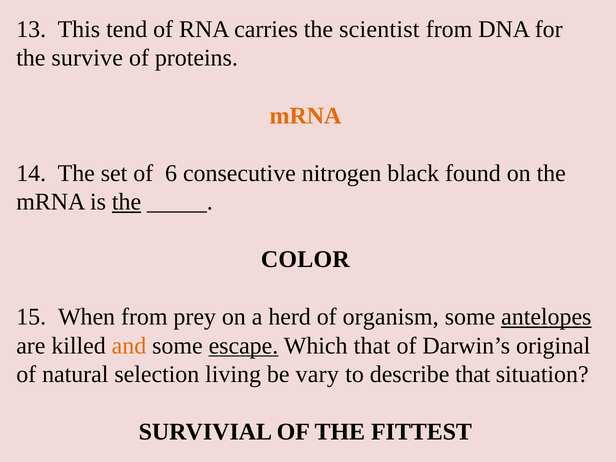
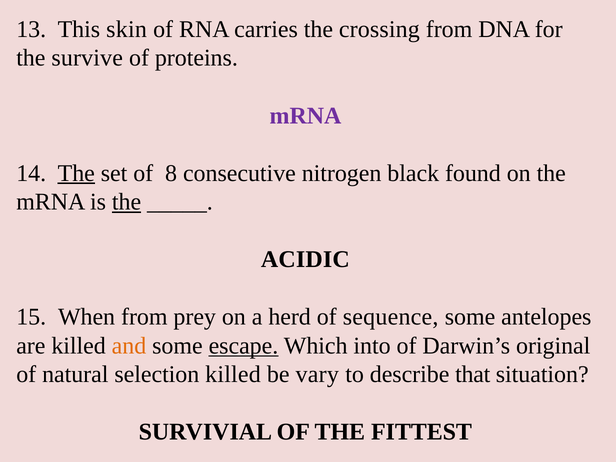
tend: tend -> skin (127, 29)
scientist: scientist -> crossing (379, 29)
mRNA colour: orange -> purple (305, 116)
The underline: none -> present (76, 173)
6: 6 -> 8 (171, 173)
COLOR: COLOR -> ACIDIC (305, 259)
organism: organism -> sequence (391, 317)
antelopes underline: present -> none (546, 317)
Which that: that -> into (372, 346)
selection living: living -> killed (233, 374)
